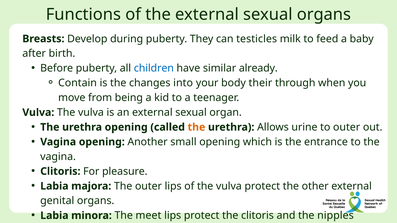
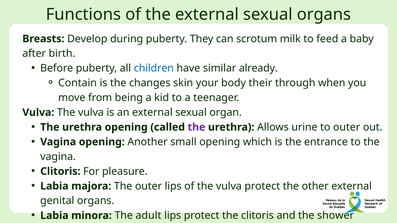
testicles: testicles -> scrotum (257, 39)
into: into -> skin (183, 83)
the colour: orange -> purple (196, 127)
meet: meet -> adult (148, 216)
nipples: nipples -> shower (336, 216)
